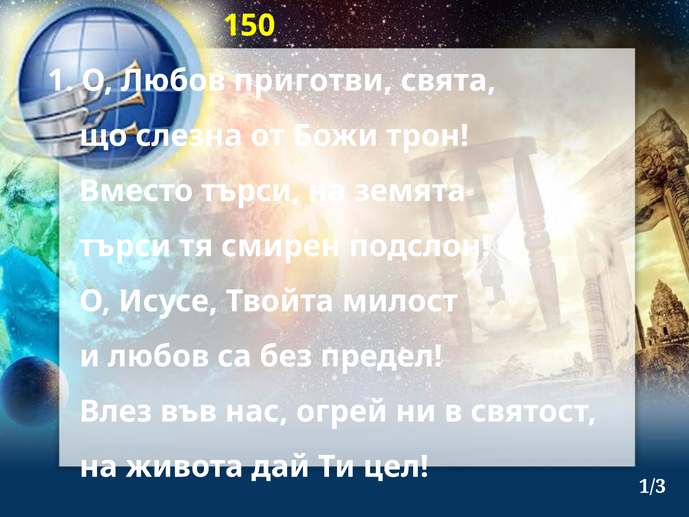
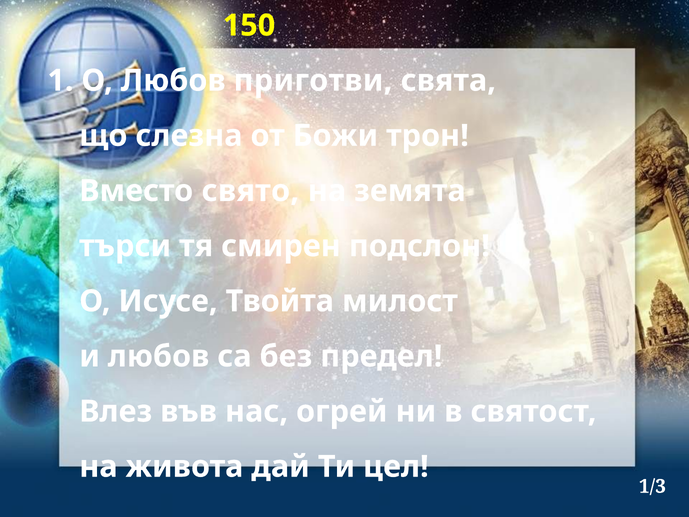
Вместо търси: търси -> свято (250, 191)
